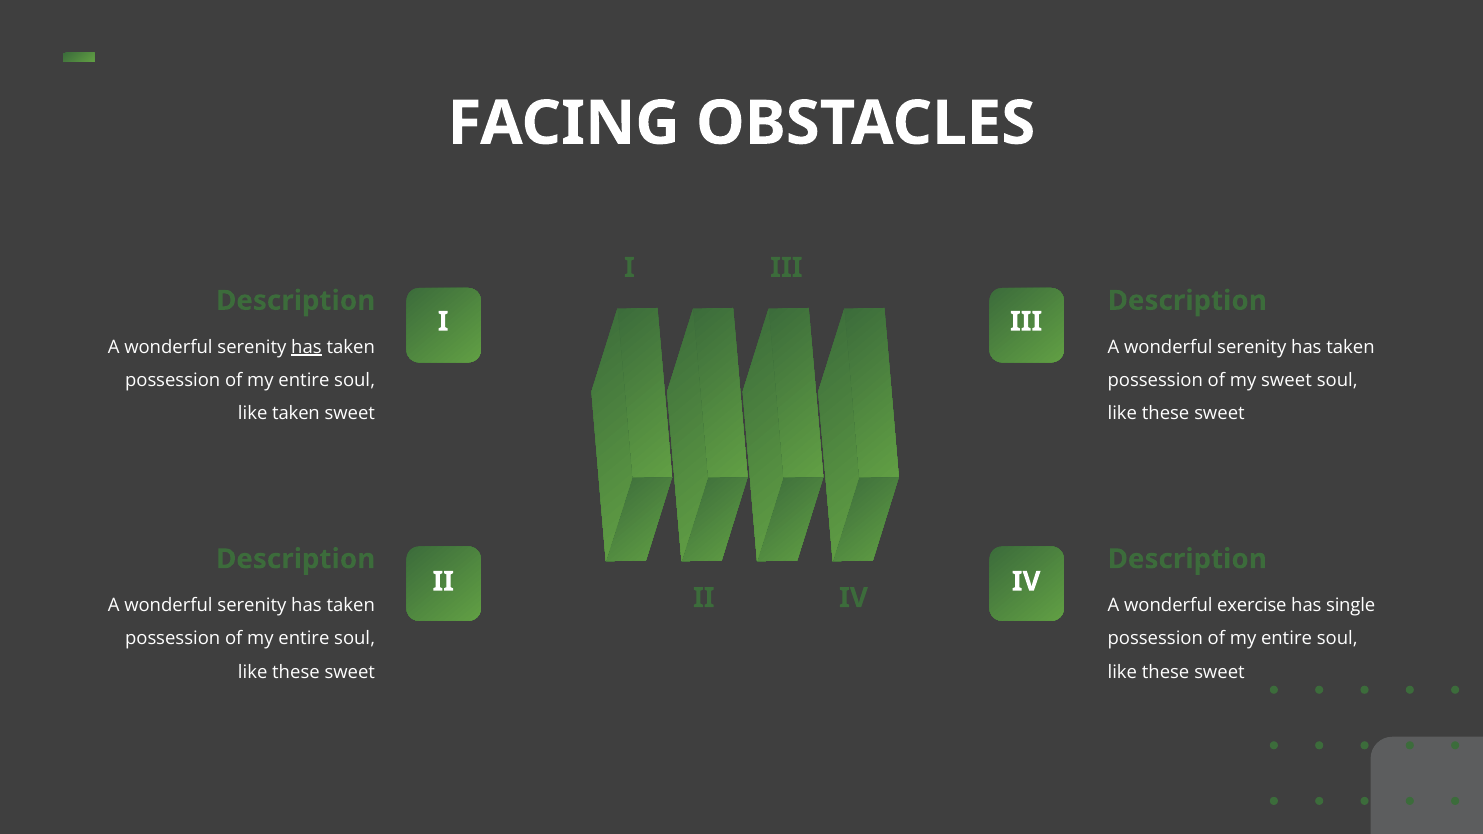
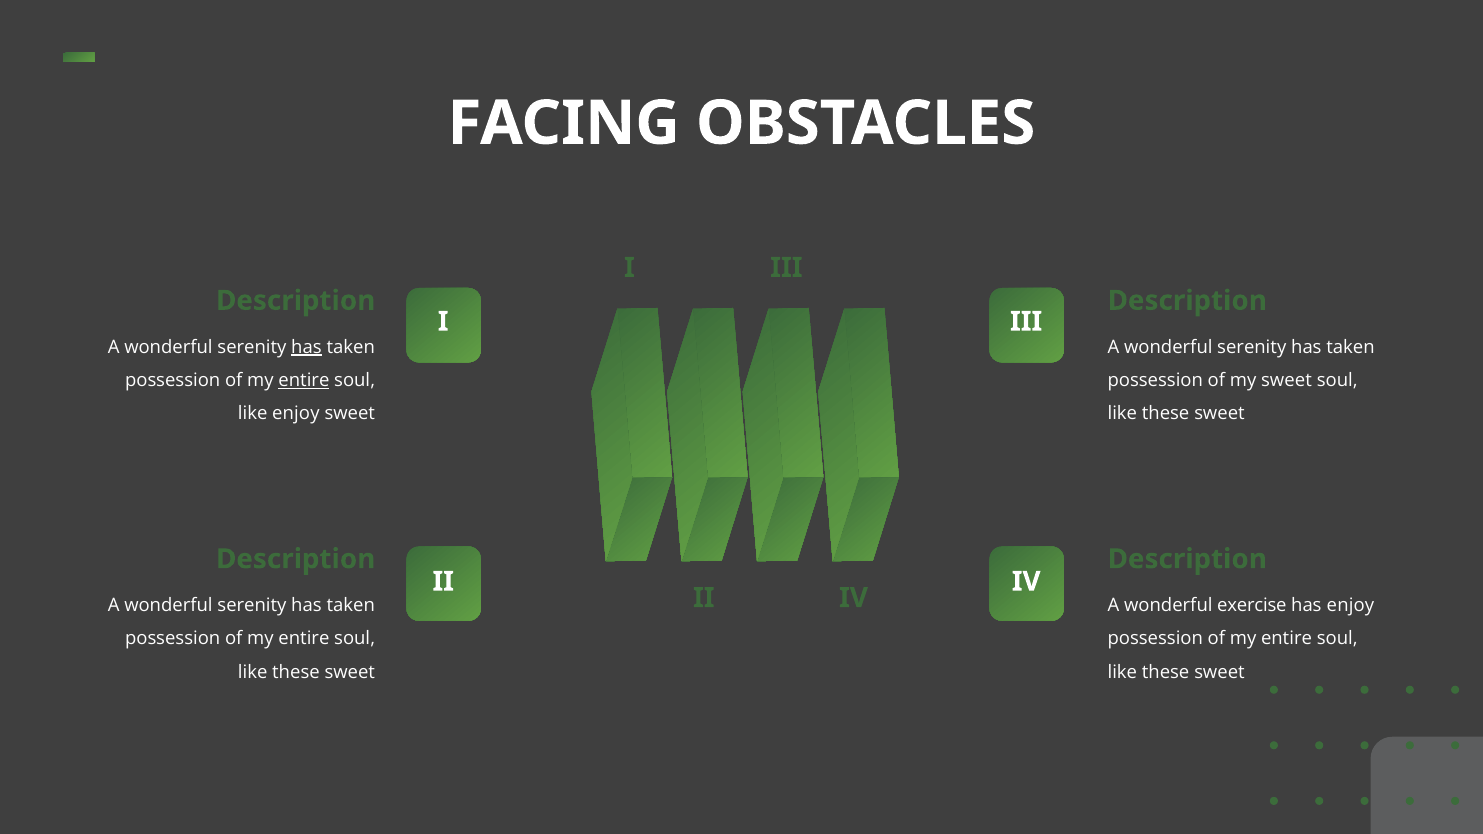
entire underline: none -> present (304, 380)
like taken: taken -> enjoy (296, 414)
has single: single -> enjoy (1350, 606)
